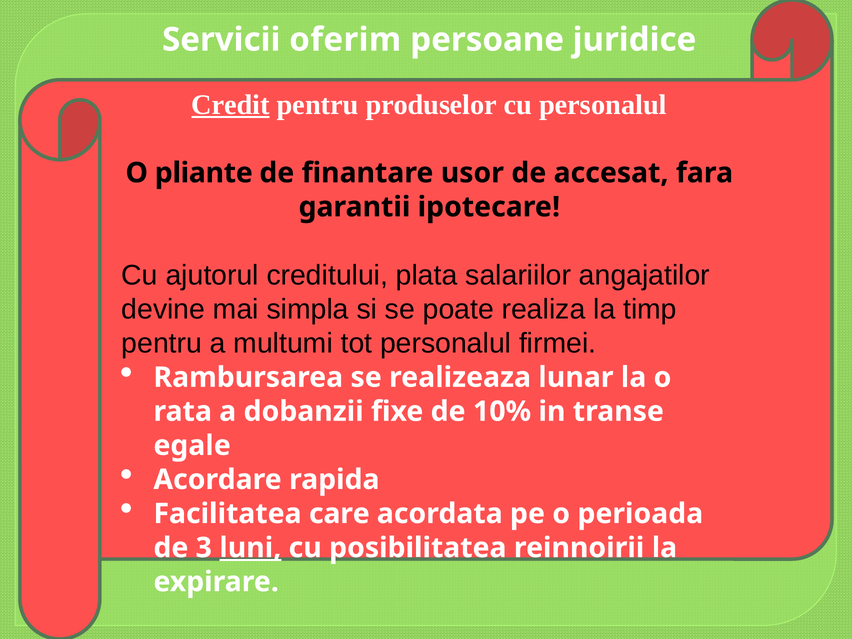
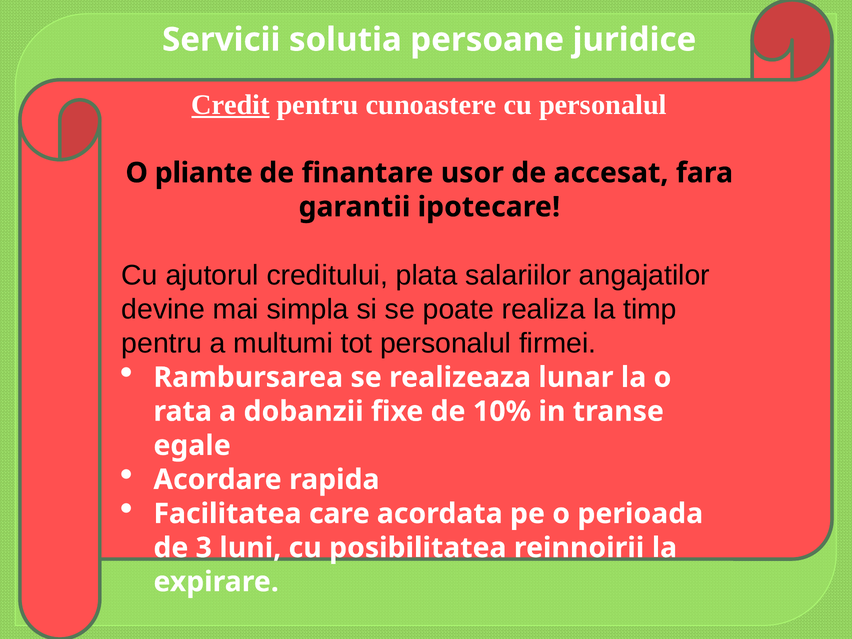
oferim: oferim -> solutia (345, 40)
produselor: produselor -> cunoastere (431, 105)
luni underline: present -> none (250, 548)
